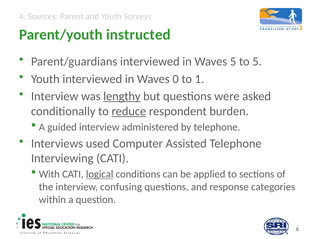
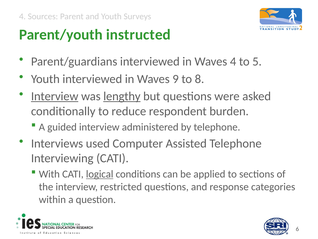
Waves 5: 5 -> 4 (233, 61)
0: 0 -> 9 (176, 79)
1: 1 -> 8 (199, 79)
Interview underline: none -> present (55, 96)
reduce underline: present -> none (129, 111)
confusing: confusing -> restricted (121, 187)
